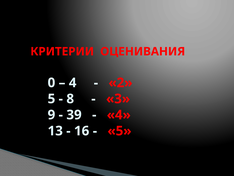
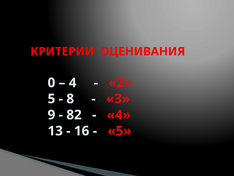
39: 39 -> 82 (74, 115)
